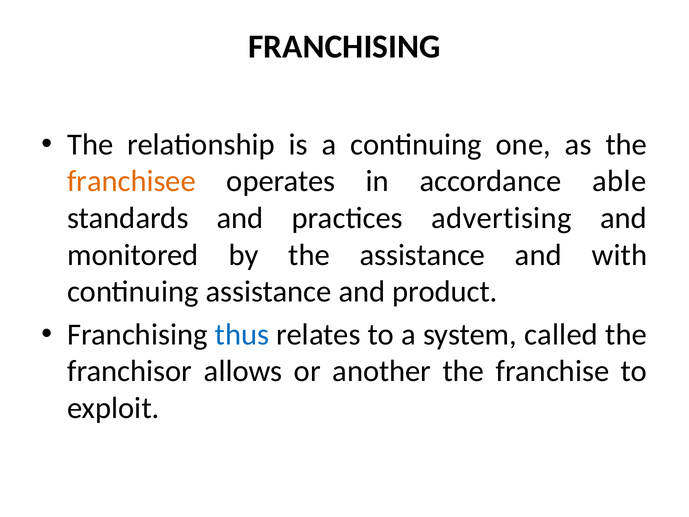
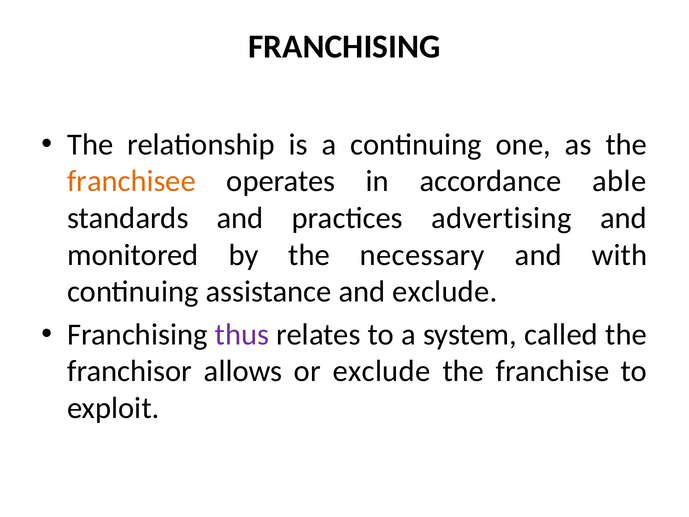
the assistance: assistance -> necessary (422, 255)
and product: product -> exclude (445, 292)
thus colour: blue -> purple (242, 334)
or another: another -> exclude (382, 371)
